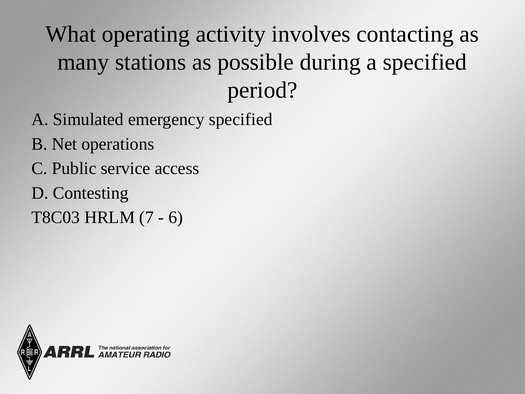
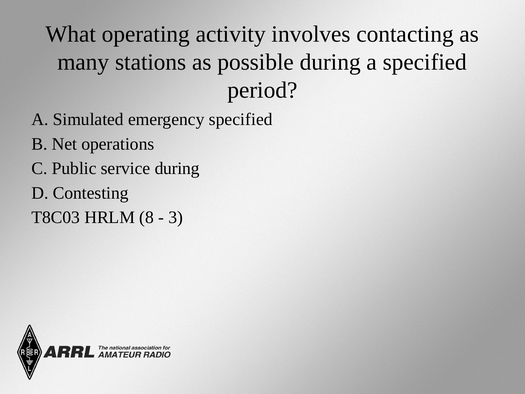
service access: access -> during (177, 168)
7: 7 -> 8 (147, 217)
6: 6 -> 3 (176, 217)
